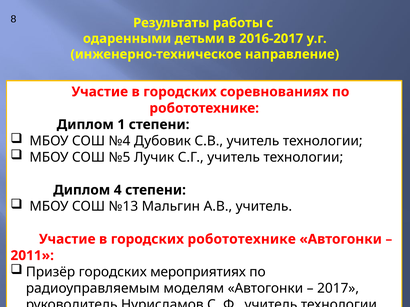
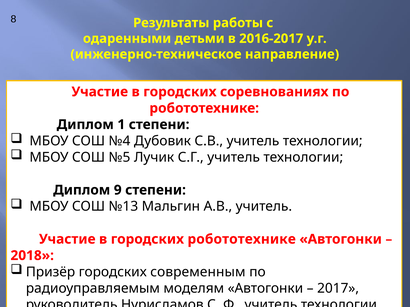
4: 4 -> 9 (118, 190)
2011: 2011 -> 2018 (32, 256)
мероприятиях: мероприятиях -> современным (198, 272)
